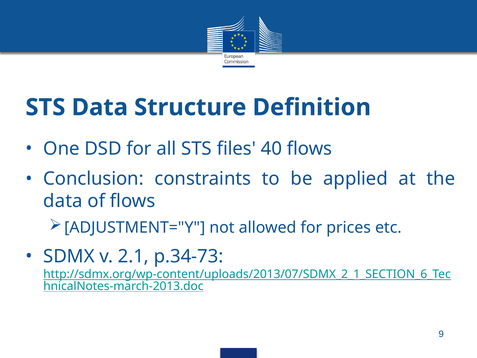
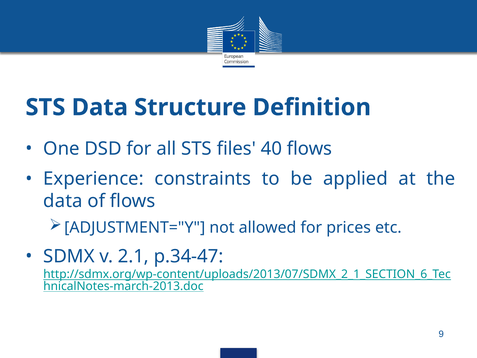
Conclusion: Conclusion -> Experience (93, 179)
p.34-73: p.34-73 -> p.34-47 (189, 256)
